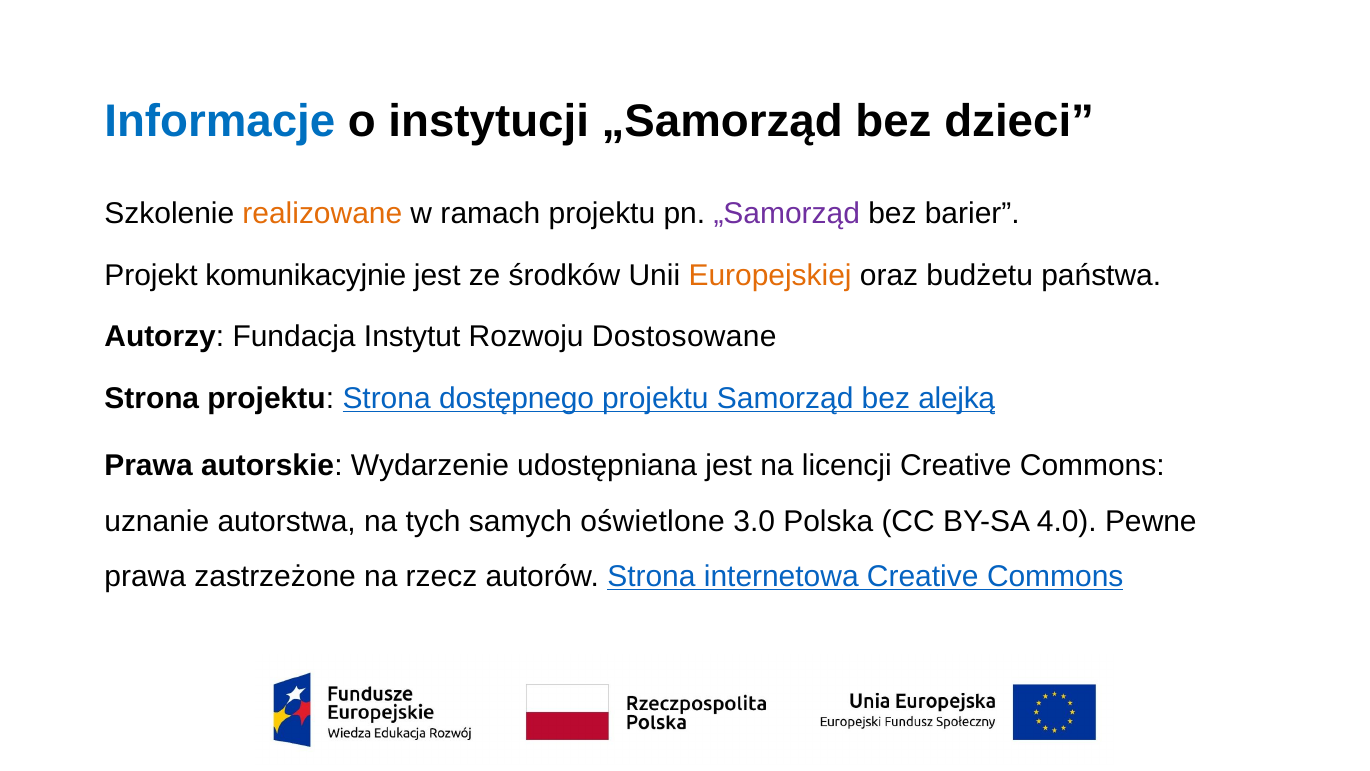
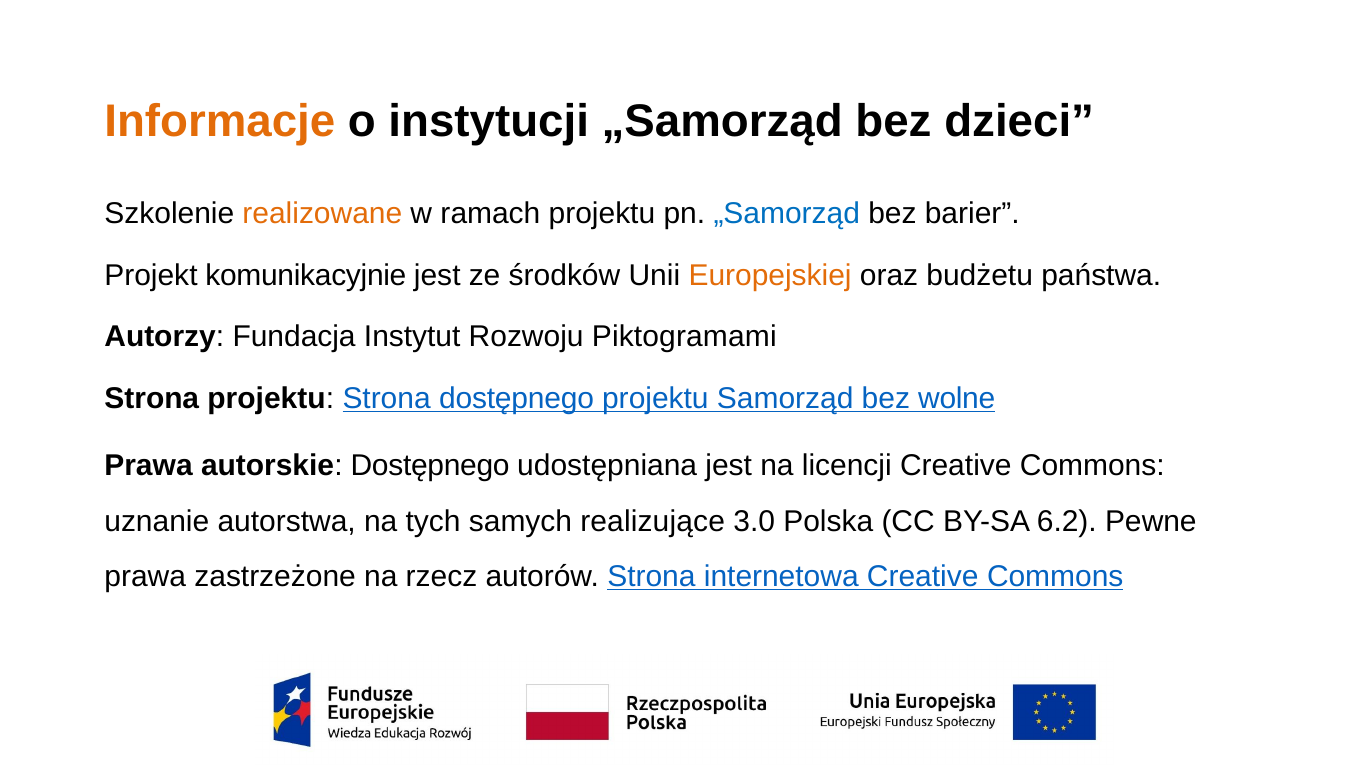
Informacje colour: blue -> orange (220, 121)
„Samorząd colour: purple -> blue (787, 214)
Dostosowane: Dostosowane -> Piktogramami (684, 337)
alejką: alejką -> wolne (957, 398)
autorskie Wydarzenie: Wydarzenie -> Dostępnego (430, 466)
oświetlone: oświetlone -> realizujące (653, 521)
4.0: 4.0 -> 6.2 (1067, 521)
